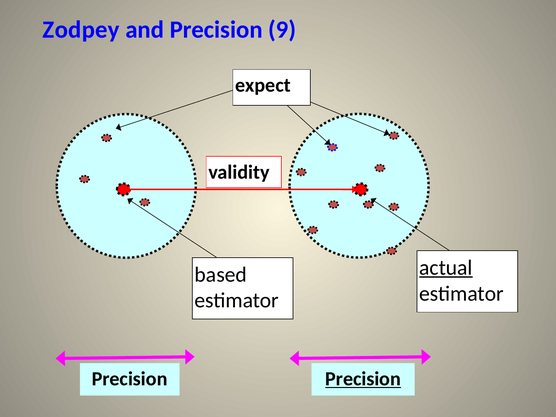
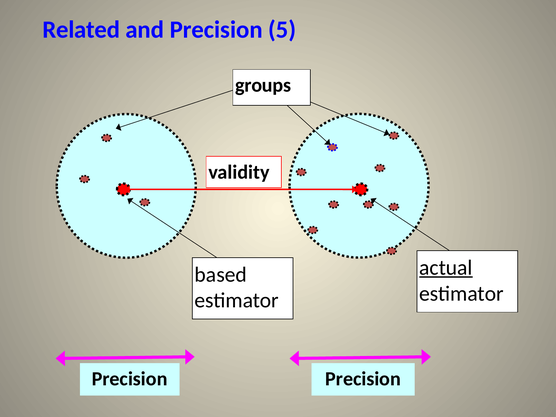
Zodpey: Zodpey -> Related (81, 30)
9: 9 -> 5 (282, 30)
expect: expect -> groups (263, 85)
Precision underline: present -> none (363, 379)
